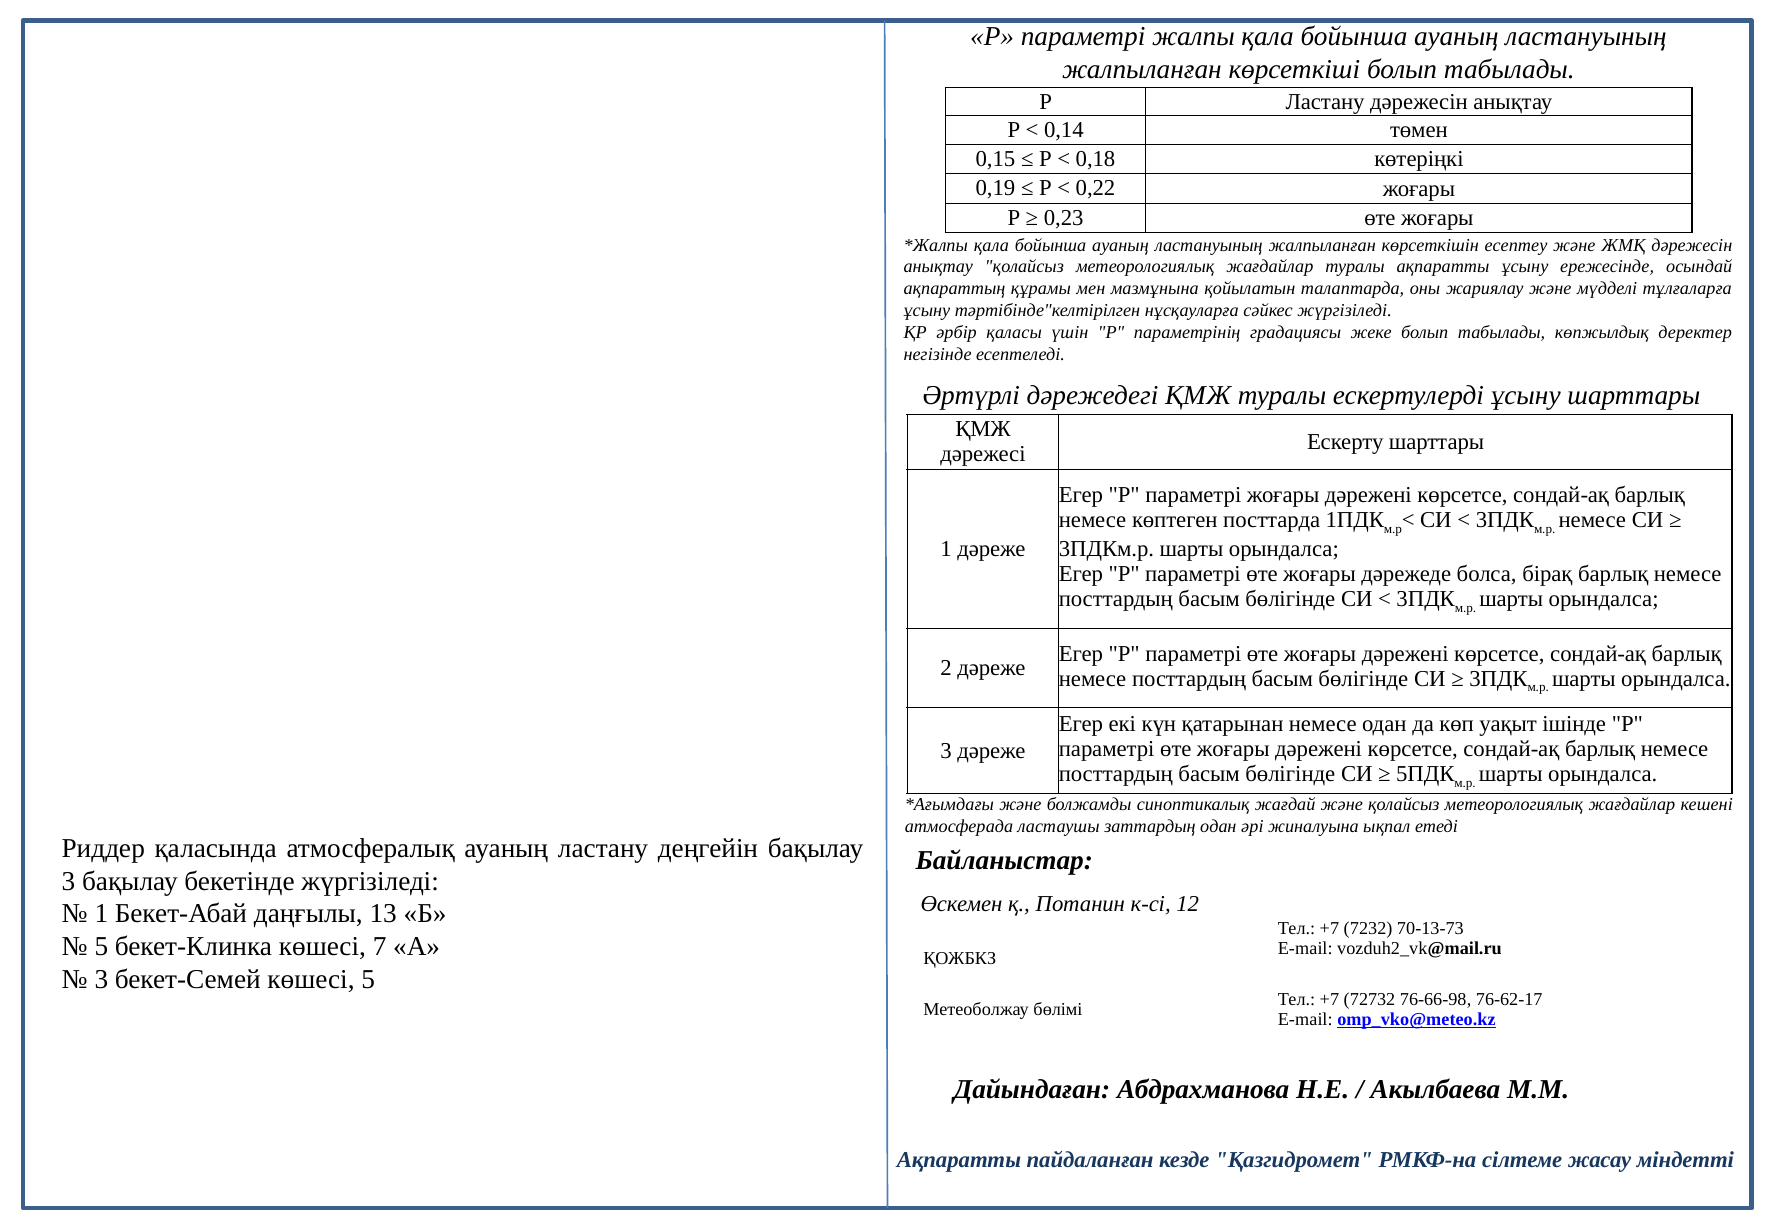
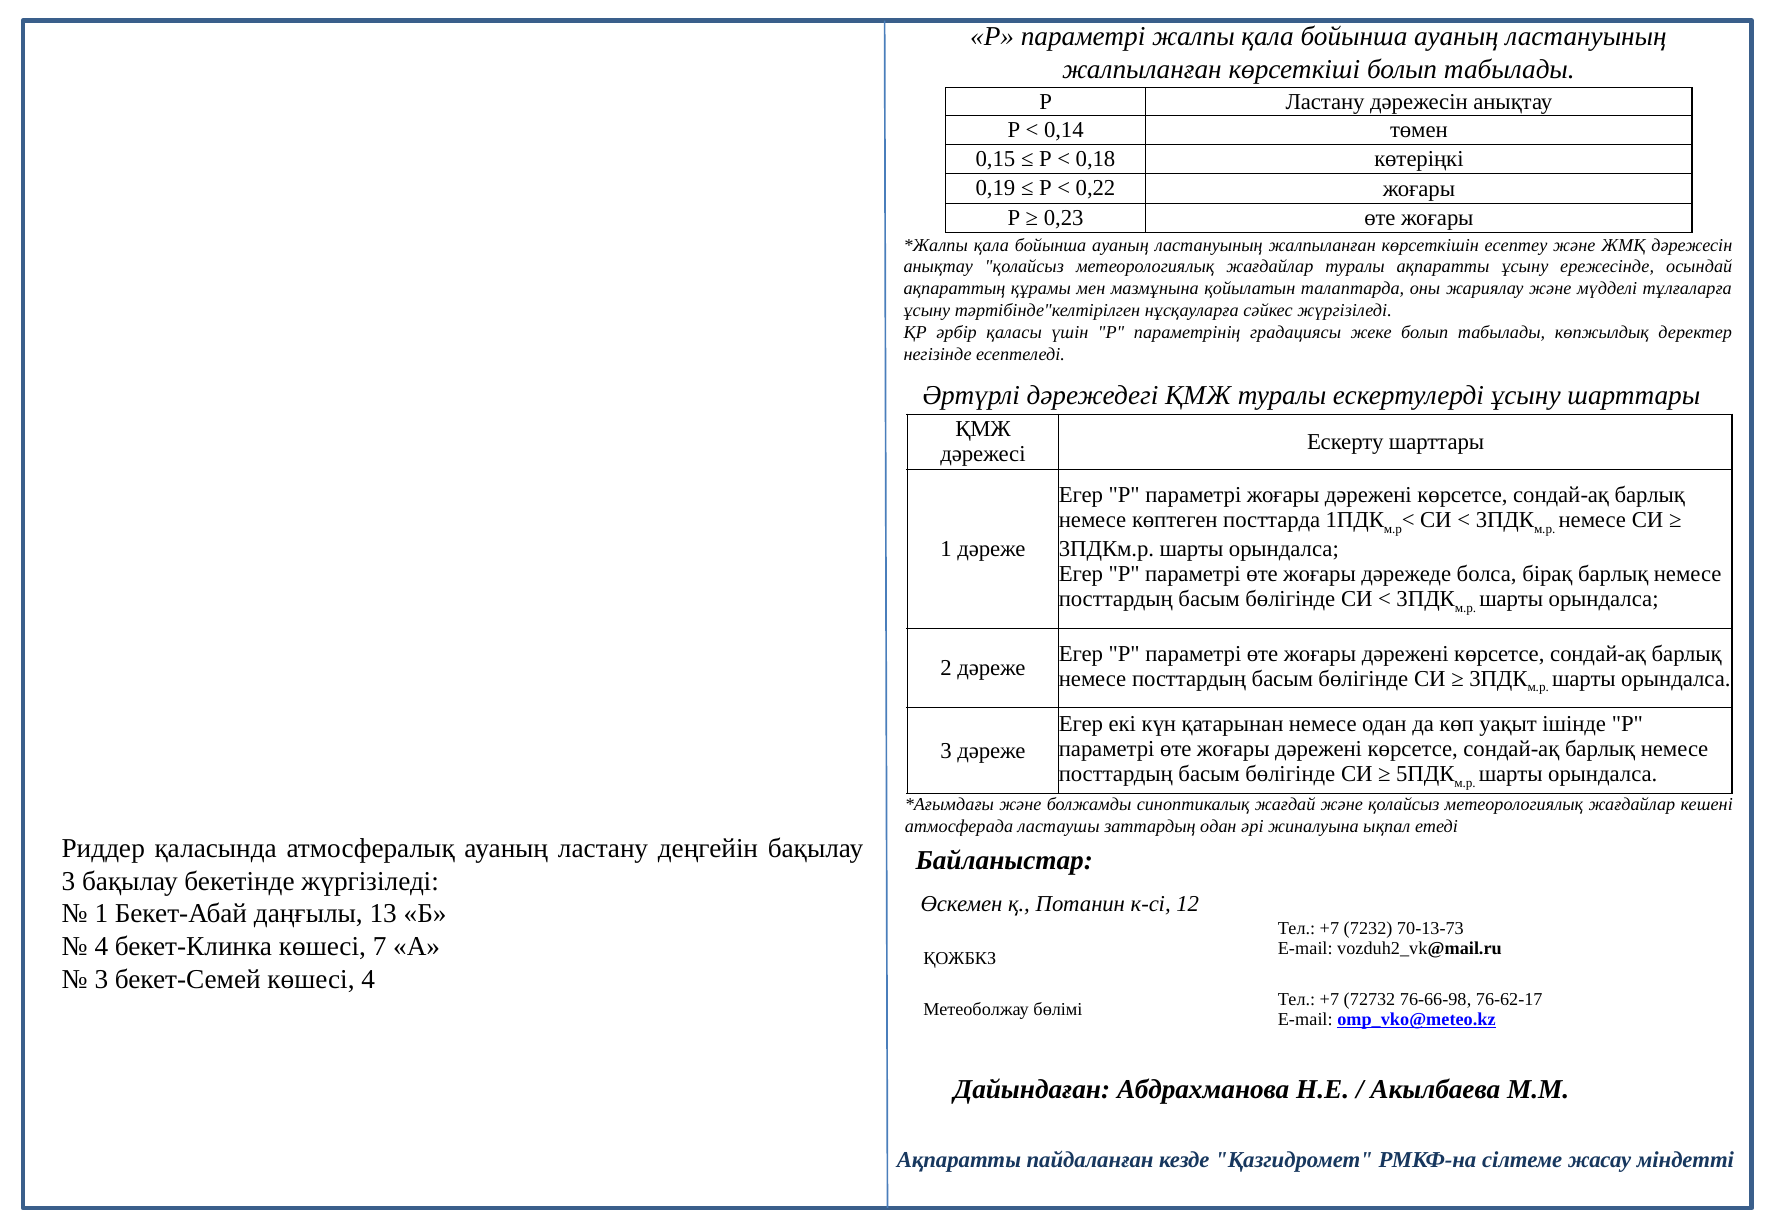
5: 5 -> 4 (101, 947)
көшесі 5: 5 -> 4 (368, 979)
